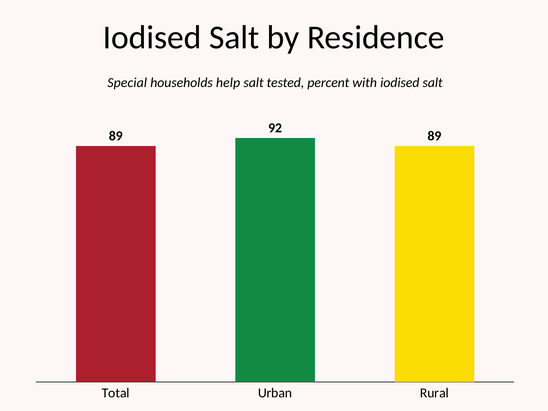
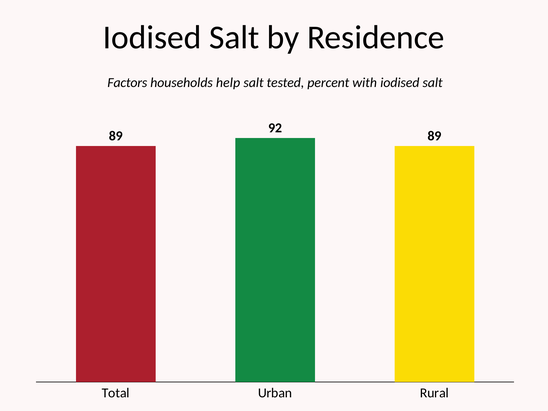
Special: Special -> Factors (127, 83)
